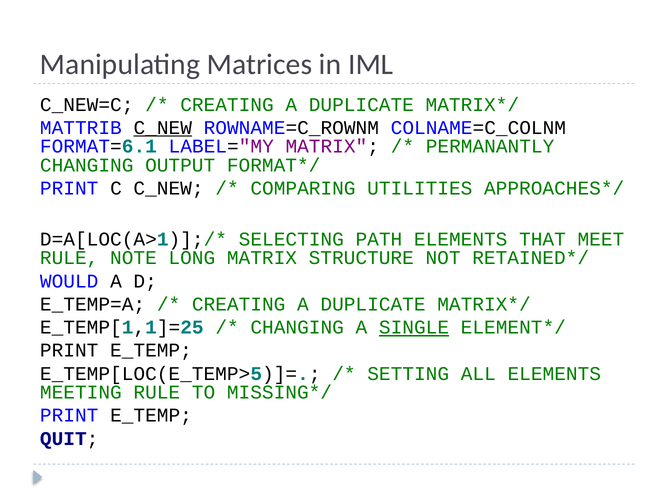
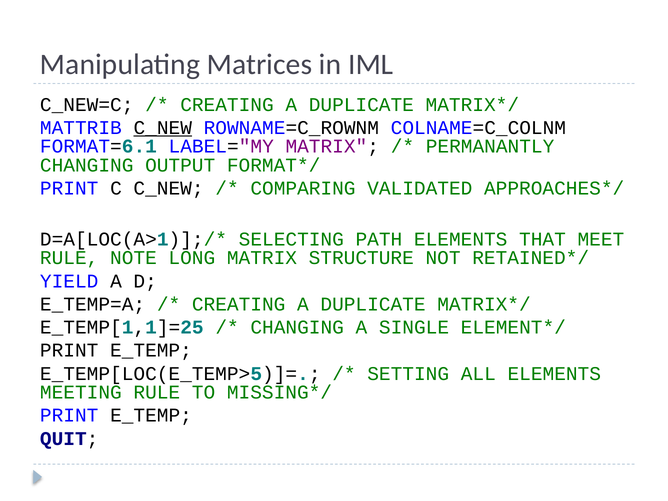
UTILITIES: UTILITIES -> VALIDATED (420, 188)
WOULD: WOULD -> YIELD (69, 281)
SINGLE underline: present -> none (414, 327)
